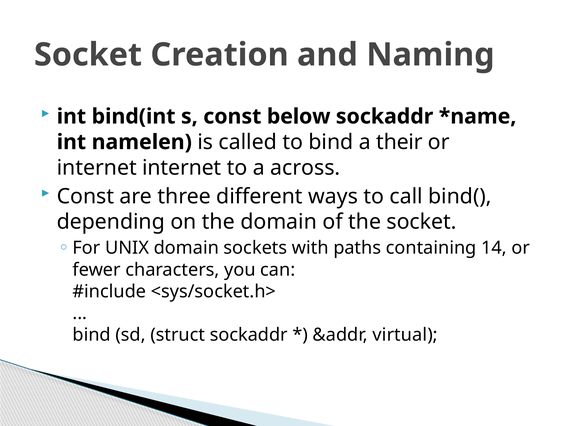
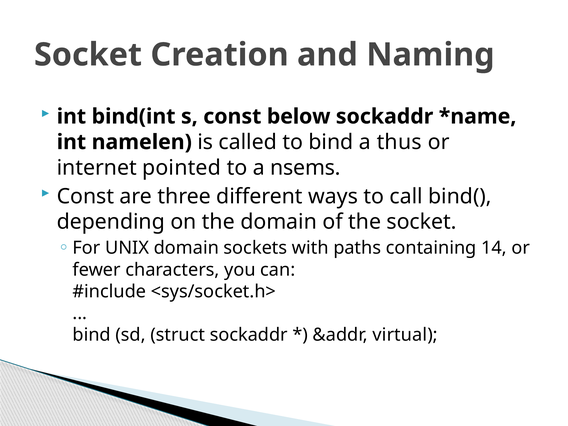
their: their -> thus (399, 142)
internet internet: internet -> pointed (182, 168)
across: across -> nsems (305, 168)
